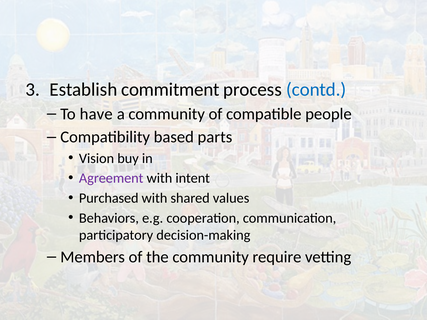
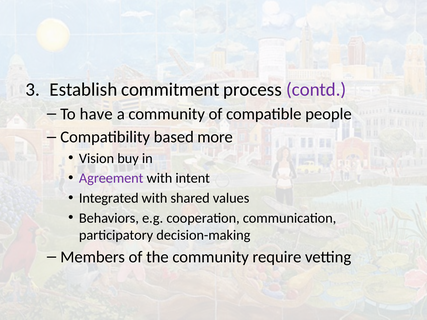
contd colour: blue -> purple (316, 90)
parts: parts -> more (215, 137)
Purchased: Purchased -> Integrated (109, 198)
